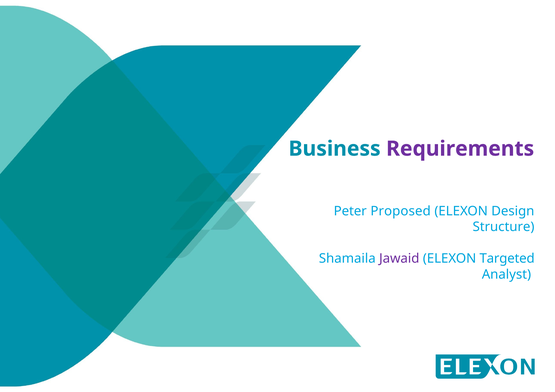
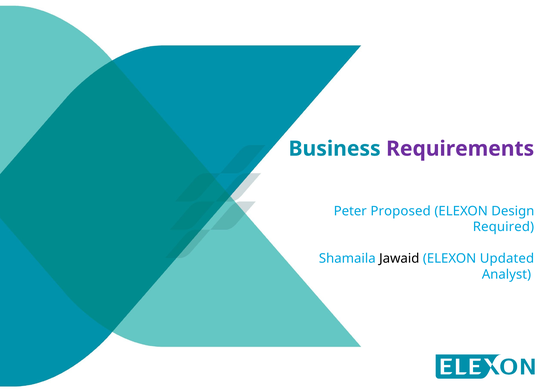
Structure: Structure -> Required (503, 227)
Jawaid colour: purple -> black (399, 259)
Targeted: Targeted -> Updated (507, 259)
